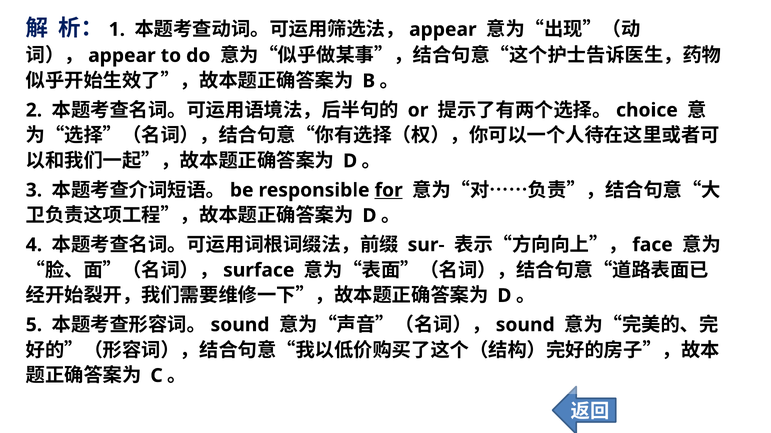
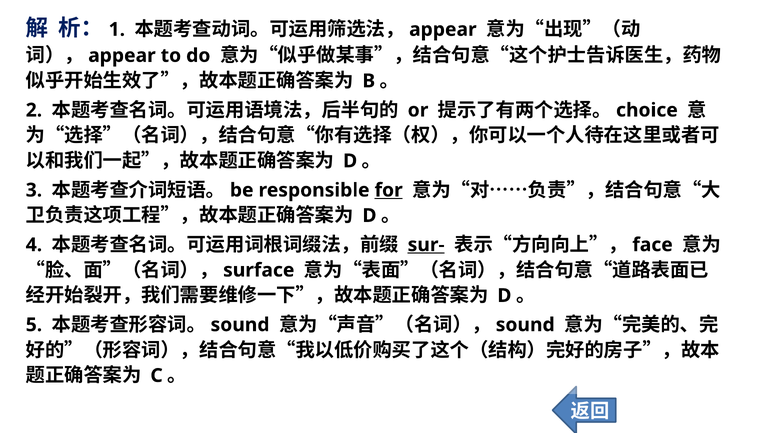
sur- underline: none -> present (426, 245)
